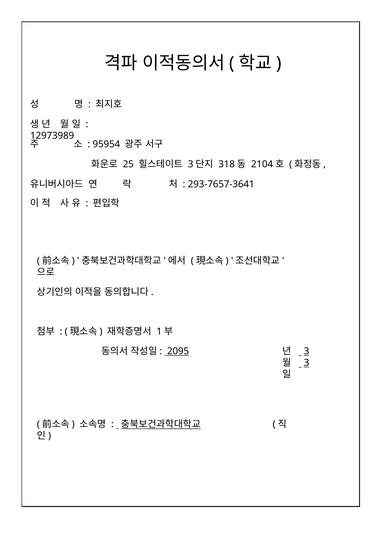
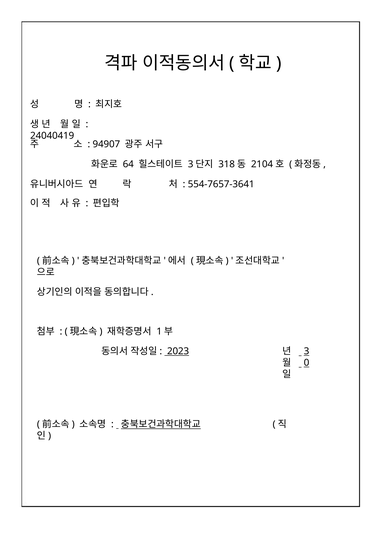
12973989: 12973989 -> 24040419 (52, 136)
95954: 95954 -> 94907 (106, 144)
25: 25 -> 64 (128, 164)
293-7657-3641: 293-7657-3641 -> 554-7657-3641 (221, 184)
2095: 2095 -> 2023 (178, 352)
3: 3 -> 0 (307, 363)
